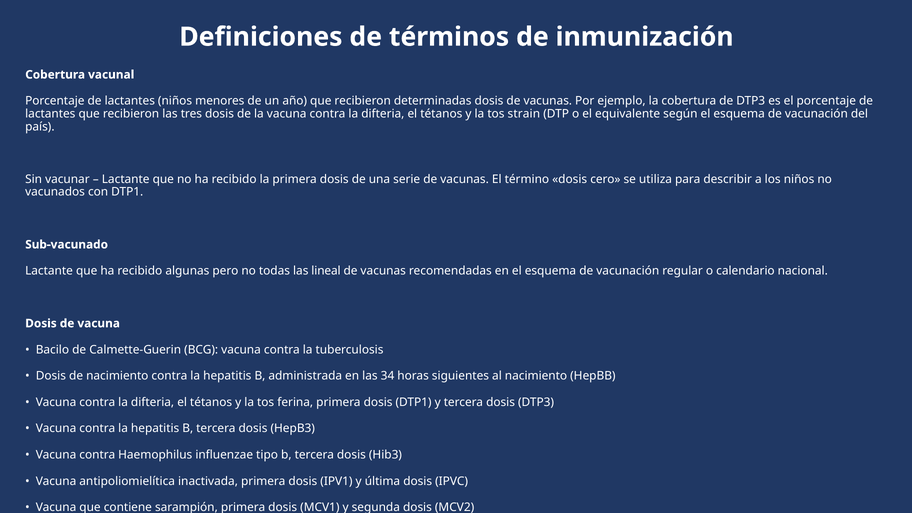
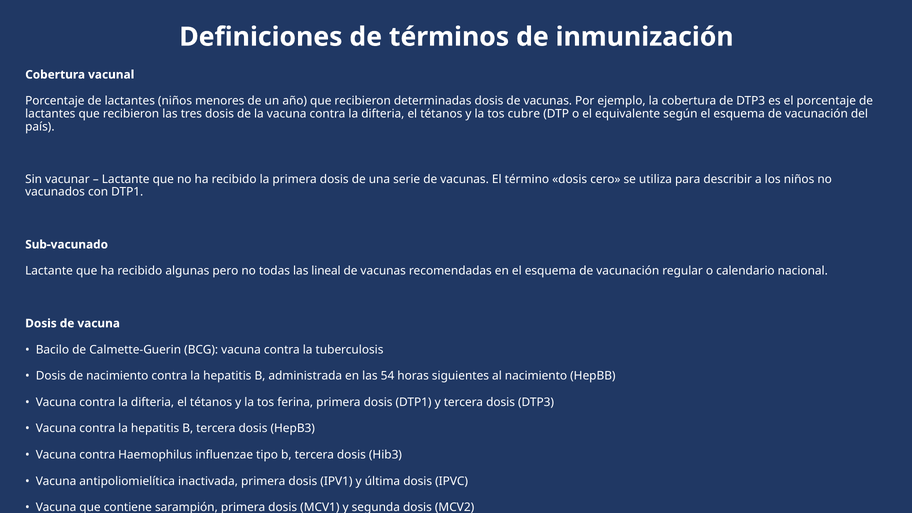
strain: strain -> cubre (524, 114)
34: 34 -> 54 (387, 376)
